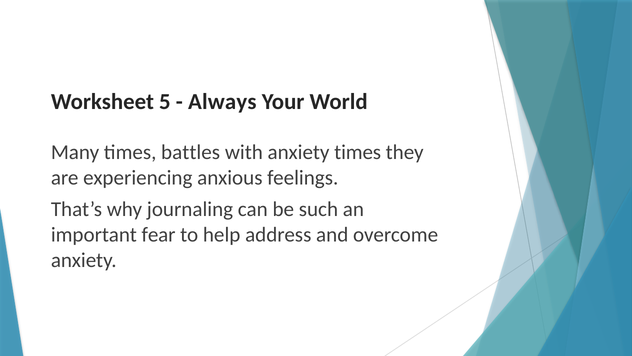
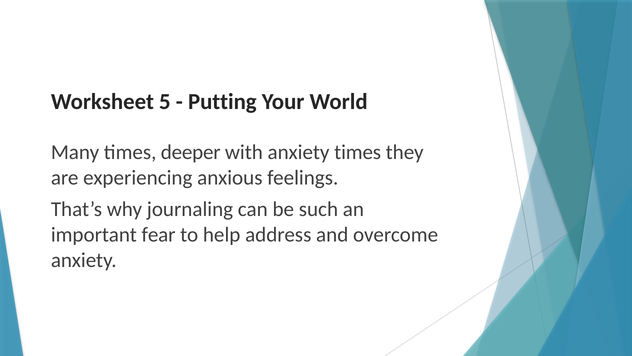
Always: Always -> Putting (222, 102)
battles: battles -> deeper (191, 152)
